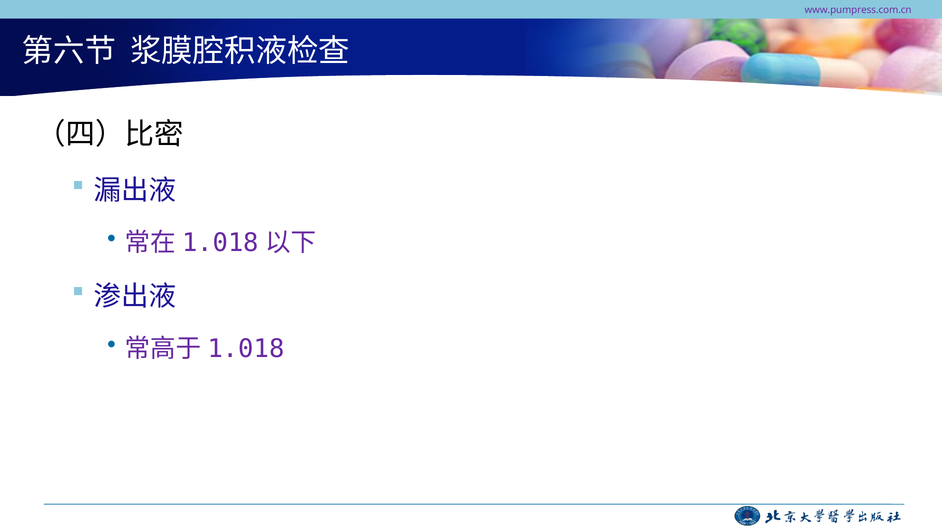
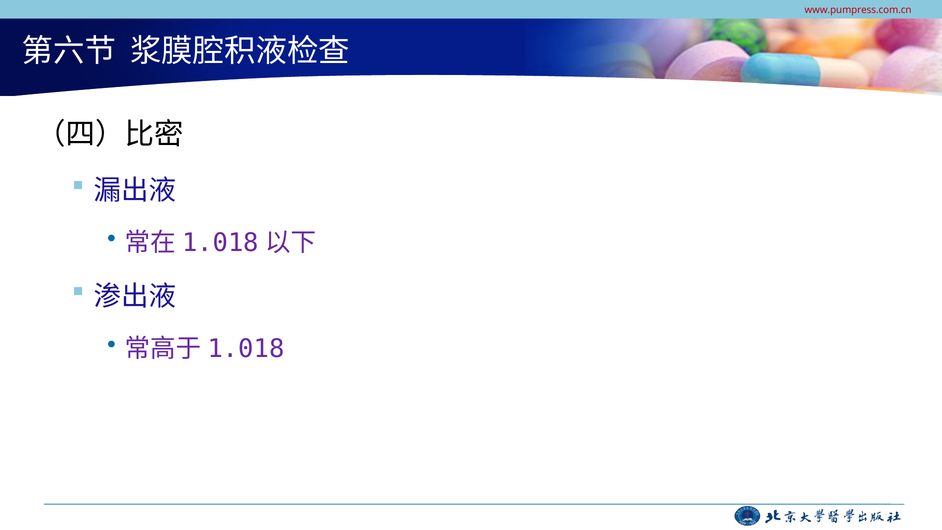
www.pumpress.com.cn colour: purple -> red (858, 10)
